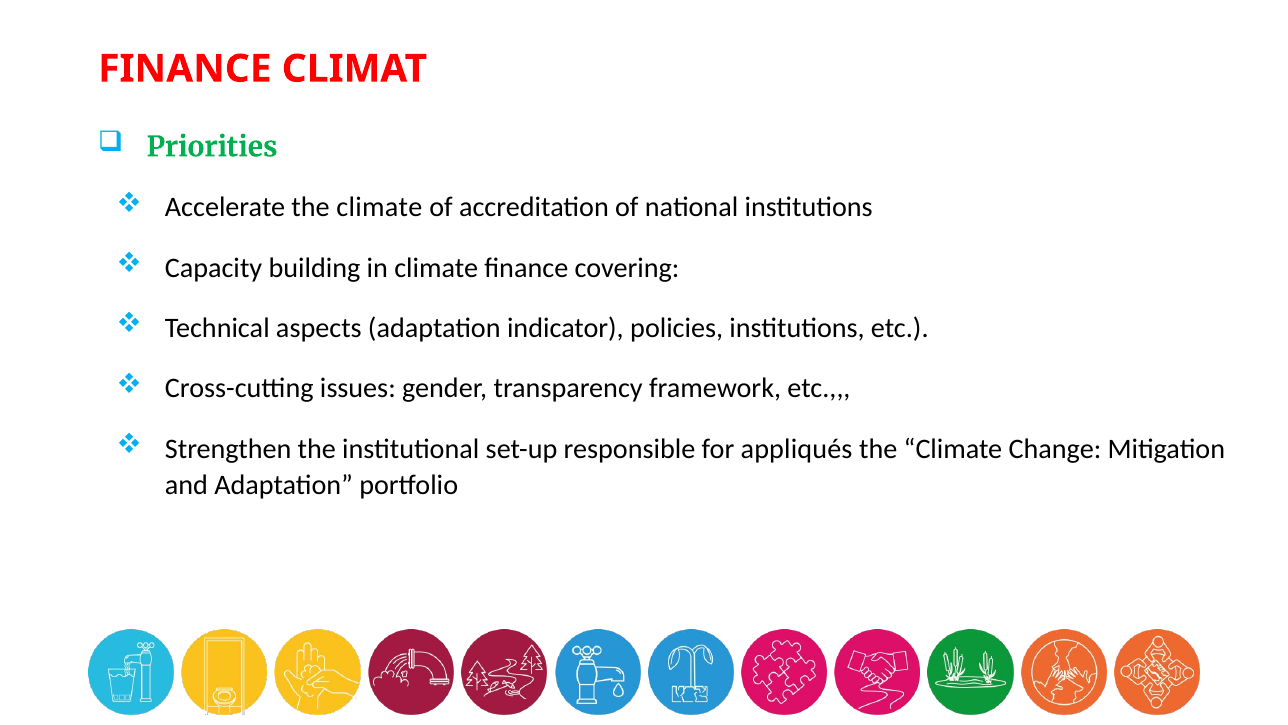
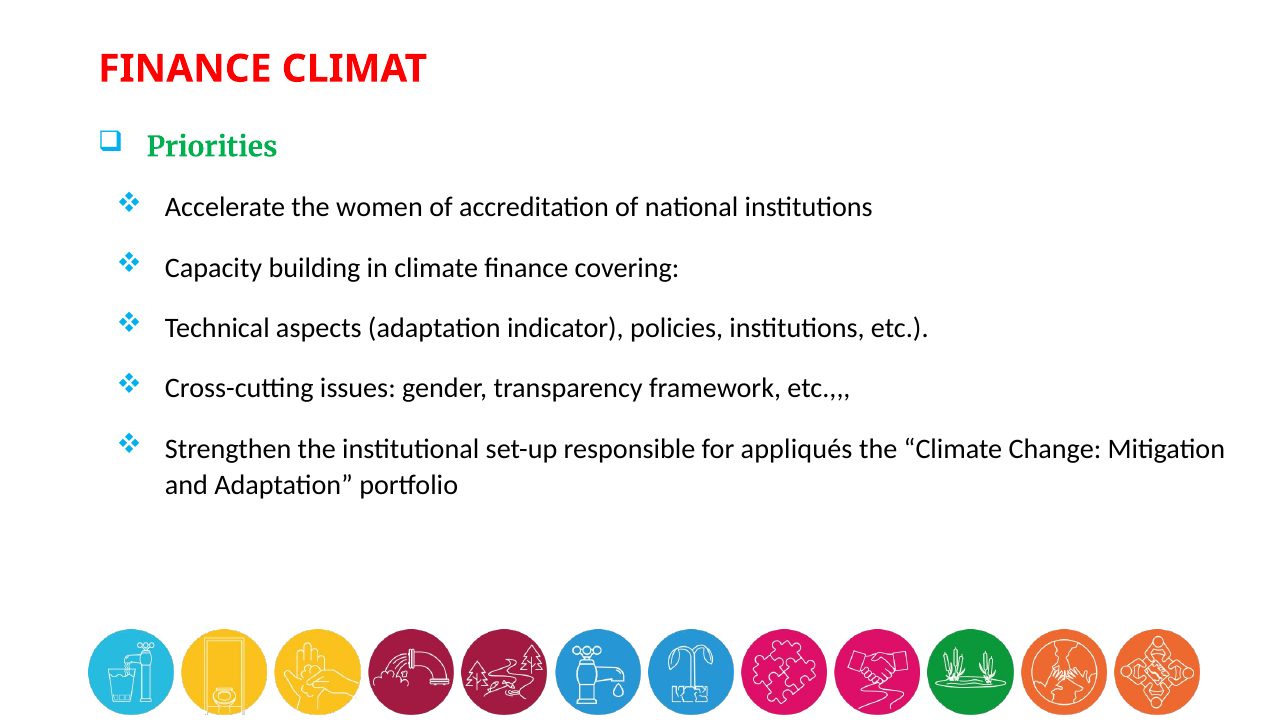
Accelerate the climate: climate -> women (379, 207)
